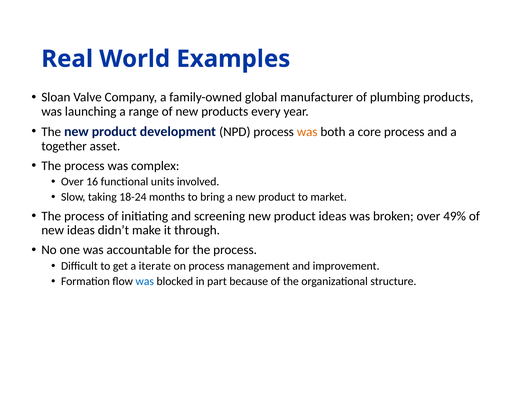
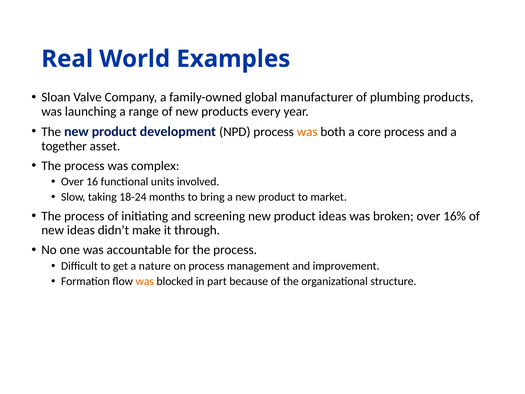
49%: 49% -> 16% (455, 216)
iterate: iterate -> nature (155, 266)
was colour: blue -> orange (145, 281)
